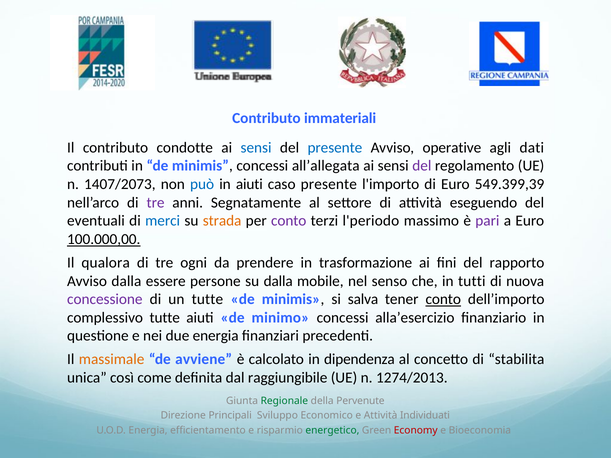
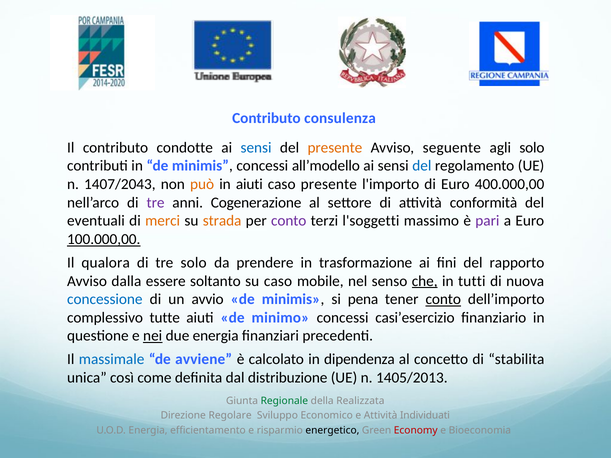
immateriali: immateriali -> consulenza (340, 118)
presente colour: blue -> orange (335, 148)
operative: operative -> seguente (452, 148)
agli dati: dati -> solo (532, 148)
all’allegata: all’allegata -> all’modello (326, 166)
del colour: purple -> blue (422, 166)
1407/2073: 1407/2073 -> 1407/2043 (120, 184)
può colour: blue -> orange (202, 184)
549.399,39: 549.399,39 -> 400.000,00 (510, 184)
Segnatamente: Segnatamente -> Cogenerazione (256, 203)
eseguendo: eseguendo -> conformità (483, 203)
merci colour: blue -> orange (163, 221)
l'periodo: l'periodo -> l'soggetti (371, 221)
tre ogni: ogni -> solo (194, 263)
persone: persone -> soltanto (215, 281)
su dalla: dalla -> caso (278, 281)
che underline: none -> present (425, 281)
concessione colour: purple -> blue (105, 299)
un tutte: tutte -> avvio (208, 299)
salva: salva -> pena (363, 299)
alla’esercizio: alla’esercizio -> casi’esercizio (415, 318)
nei underline: none -> present (153, 336)
massimale colour: orange -> blue (112, 360)
raggiungibile: raggiungibile -> distribuzione (288, 378)
1274/2013: 1274/2013 -> 1405/2013 (412, 378)
Pervenute: Pervenute -> Realizzata (360, 401)
Principali: Principali -> Regolare (230, 416)
energetico colour: green -> black (332, 431)
